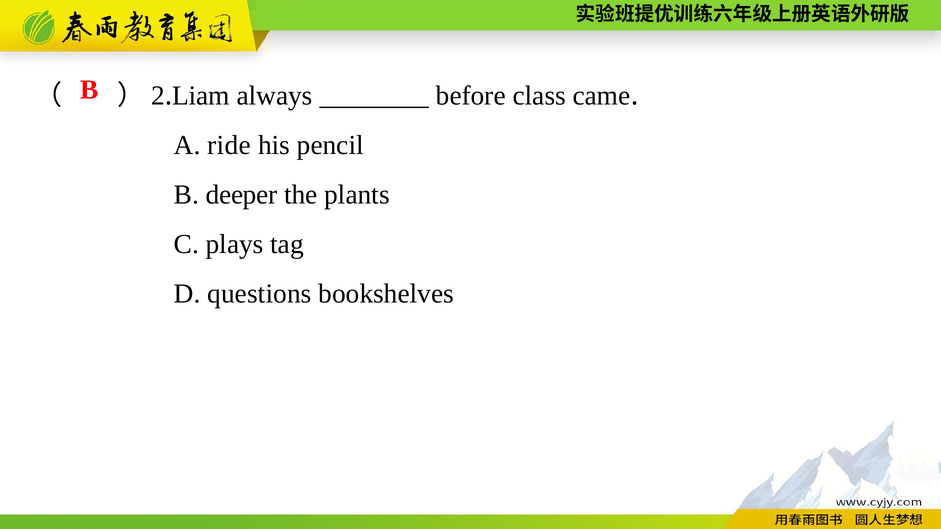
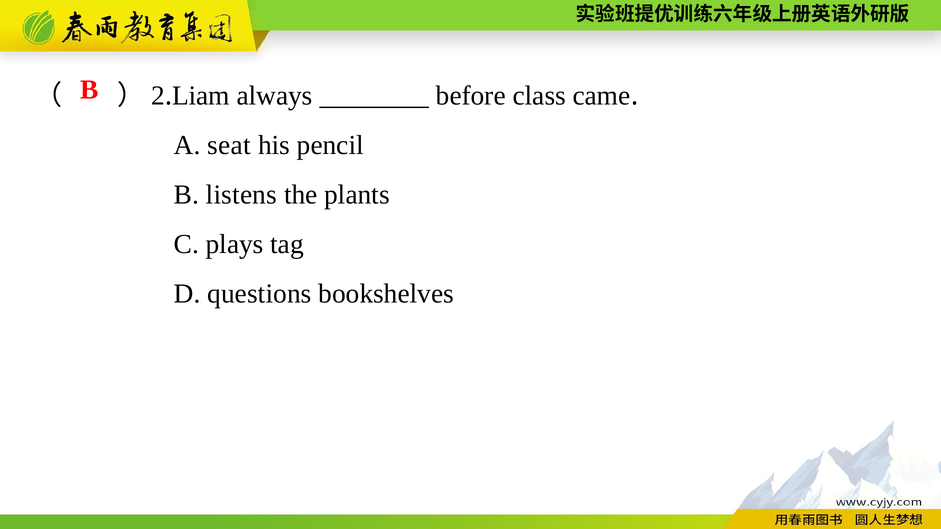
ride: ride -> seat (229, 145)
deeper: deeper -> listens (241, 195)
